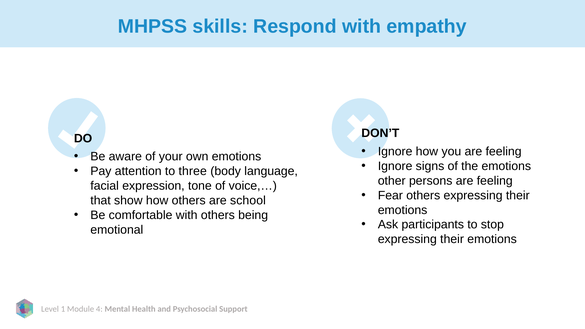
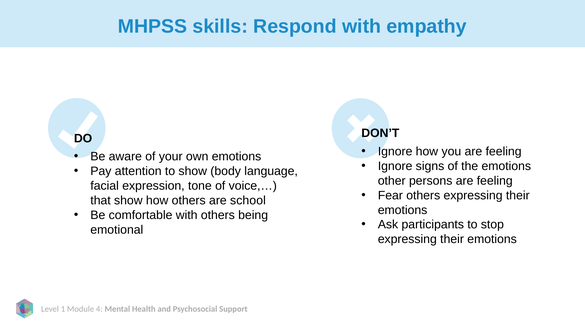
to three: three -> show (193, 171)
